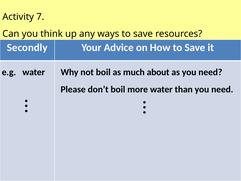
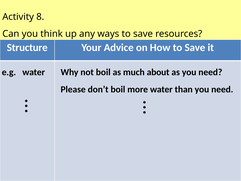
7: 7 -> 8 (40, 17)
Secondly: Secondly -> Structure (27, 47)
